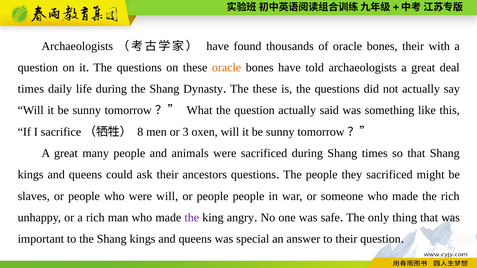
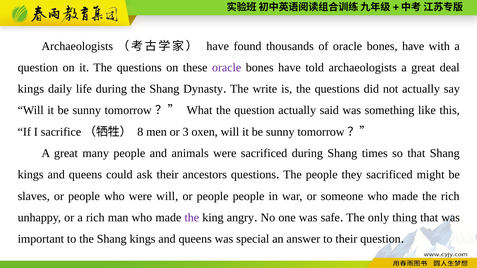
of oracle bones their: their -> have (413, 46)
oracle colour: orange -> purple (227, 68)
times: times -> kings (31, 89)
The these: these -> write (265, 89)
